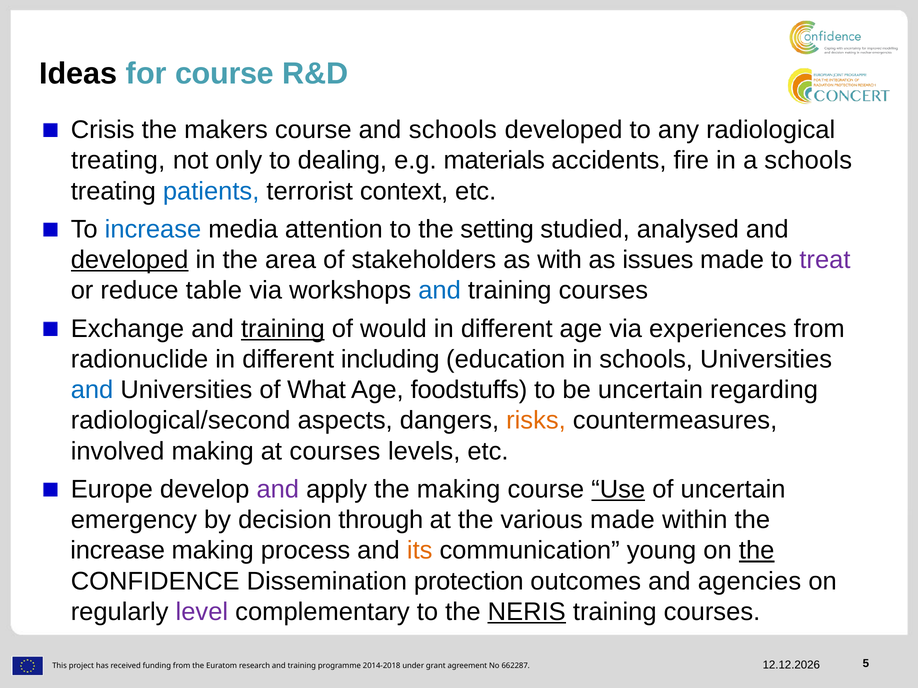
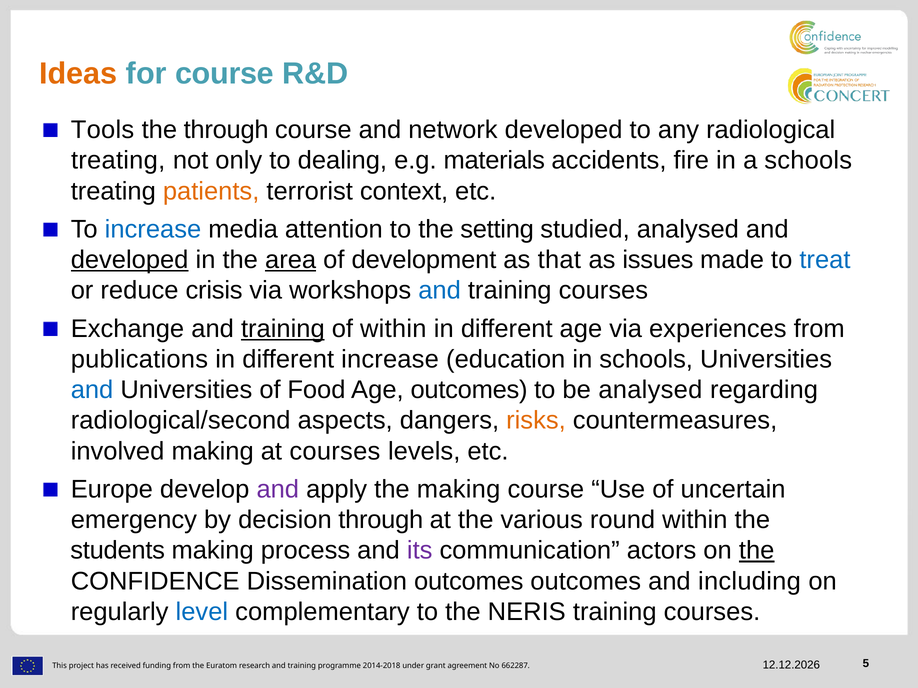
Ideas colour: black -> orange (78, 74)
Crisis: Crisis -> Tools (103, 130)
the makers: makers -> through (226, 130)
and schools: schools -> network (453, 130)
patients colour: blue -> orange (211, 191)
area underline: none -> present (291, 260)
stakeholders: stakeholders -> development (424, 260)
with: with -> that (559, 260)
treat colour: purple -> blue (825, 260)
table: table -> crisis (214, 291)
of would: would -> within (393, 329)
radionuclide: radionuclide -> publications (139, 360)
different including: including -> increase (390, 360)
What: What -> Food (316, 390)
Age foodstuffs: foodstuffs -> outcomes (469, 390)
be uncertain: uncertain -> analysed (650, 390)
Use underline: present -> none (618, 490)
various made: made -> round (623, 520)
increase: increase -> students (118, 551)
its colour: orange -> purple (420, 551)
young: young -> actors (662, 551)
Dissemination protection: protection -> outcomes (469, 582)
agencies: agencies -> including (749, 582)
level colour: purple -> blue (202, 612)
NERIS underline: present -> none (527, 612)
